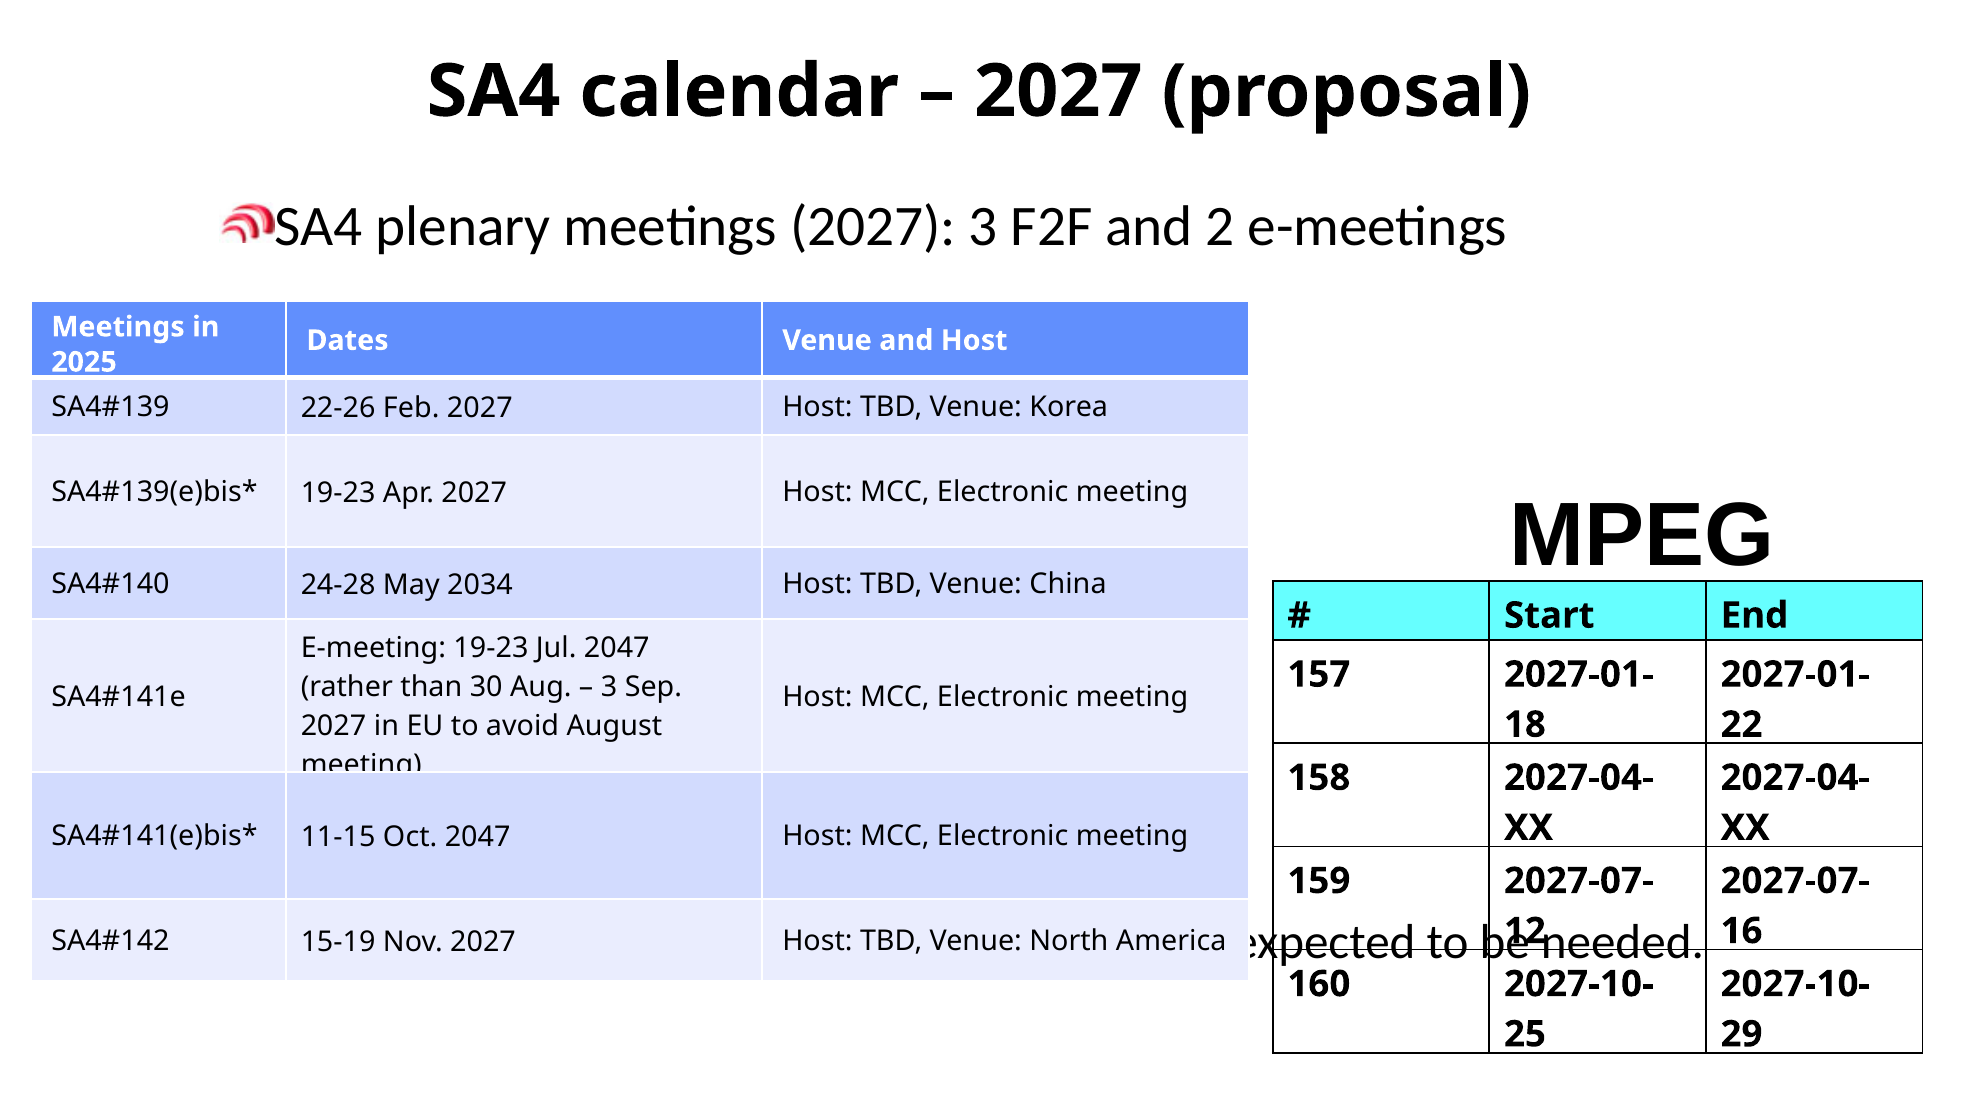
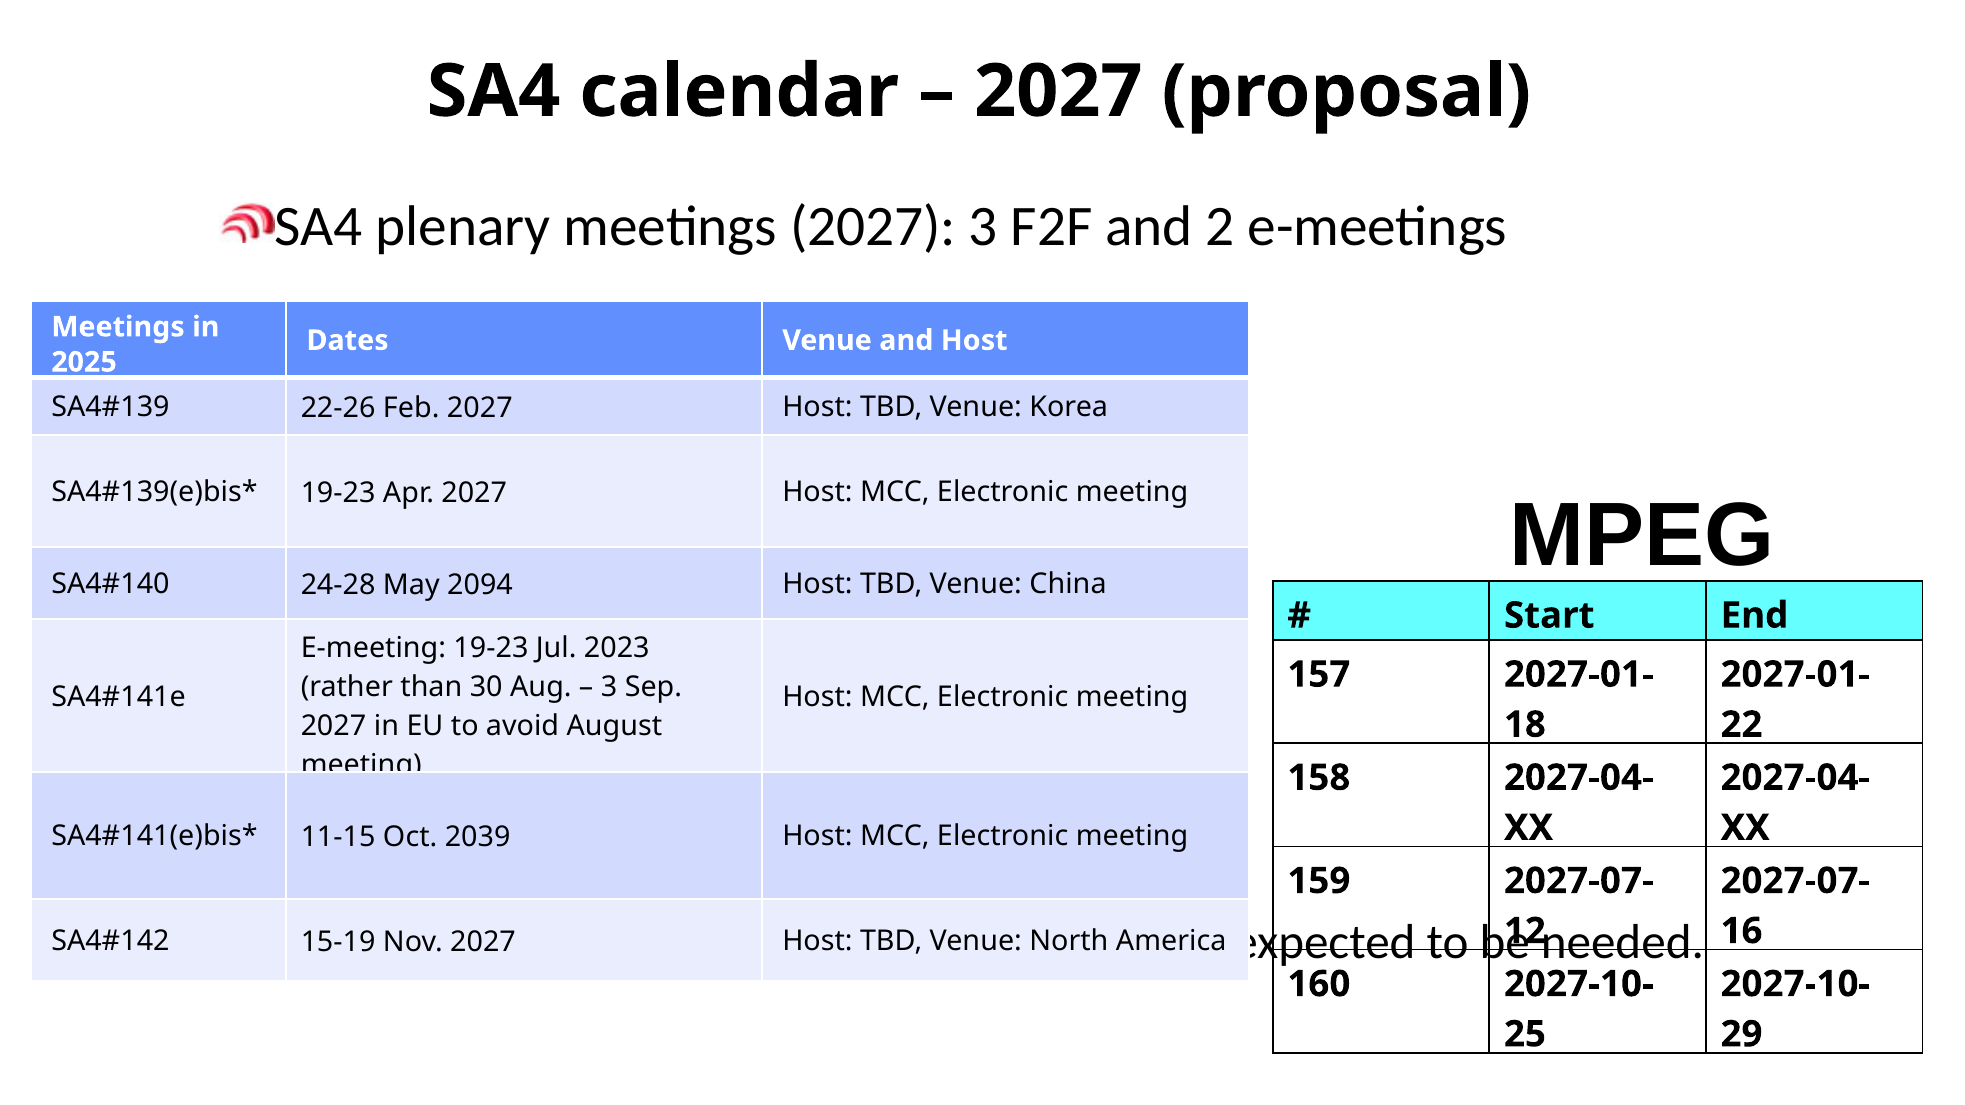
2034: 2034 -> 2094 (480, 585)
Jul 2047: 2047 -> 2023 (617, 648)
Oct 2047: 2047 -> 2039 (478, 837)
